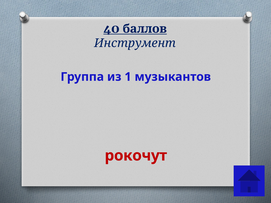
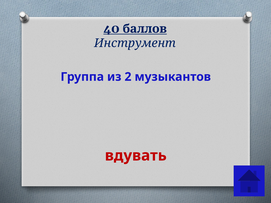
1: 1 -> 2 (128, 77)
рокочут: рокочут -> вдувать (136, 156)
